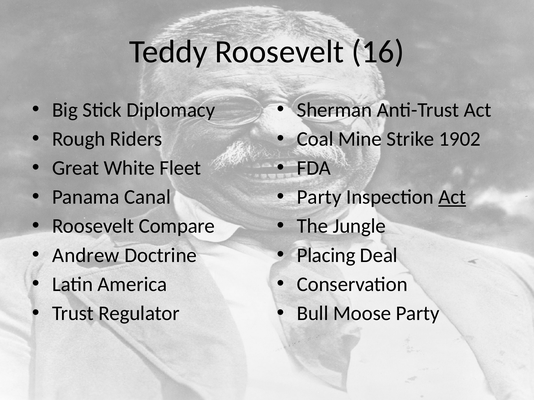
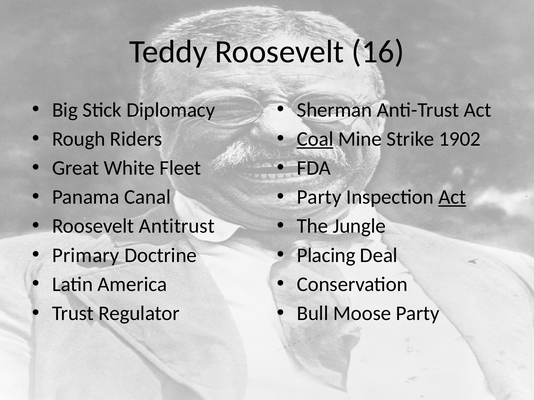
Coal underline: none -> present (315, 139)
Compare: Compare -> Antitrust (177, 226)
Andrew: Andrew -> Primary (86, 256)
